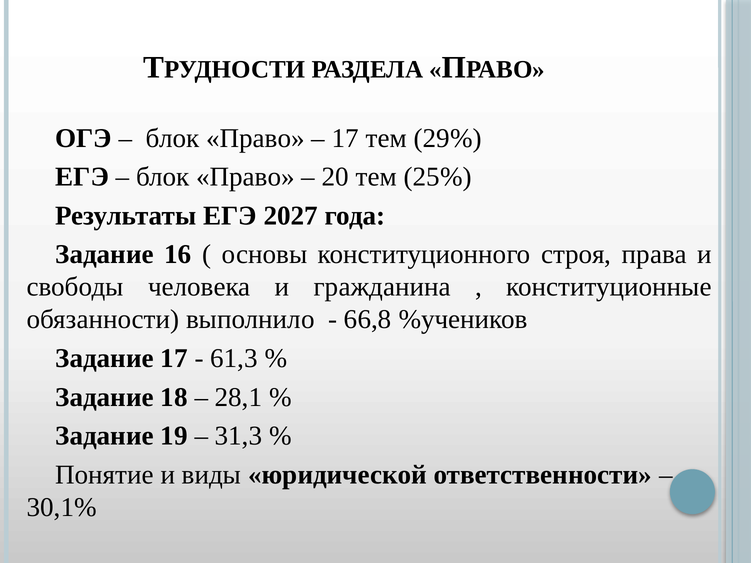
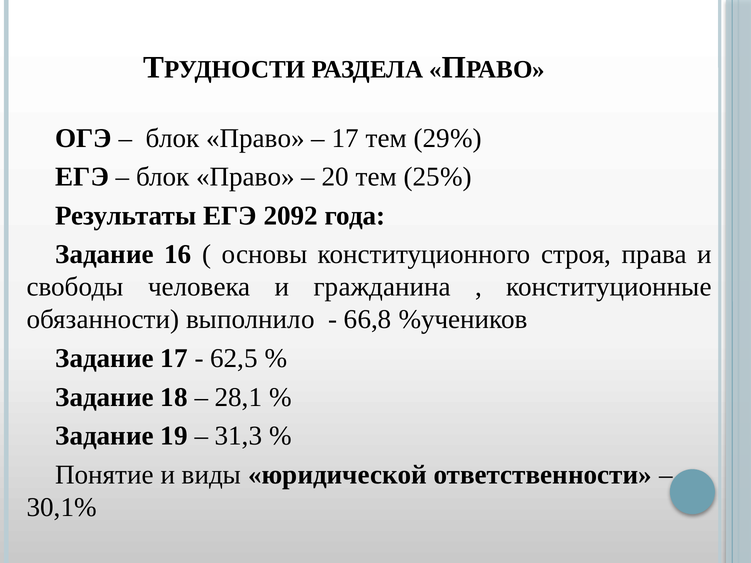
2027: 2027 -> 2092 (291, 216)
61,3: 61,3 -> 62,5 (234, 358)
